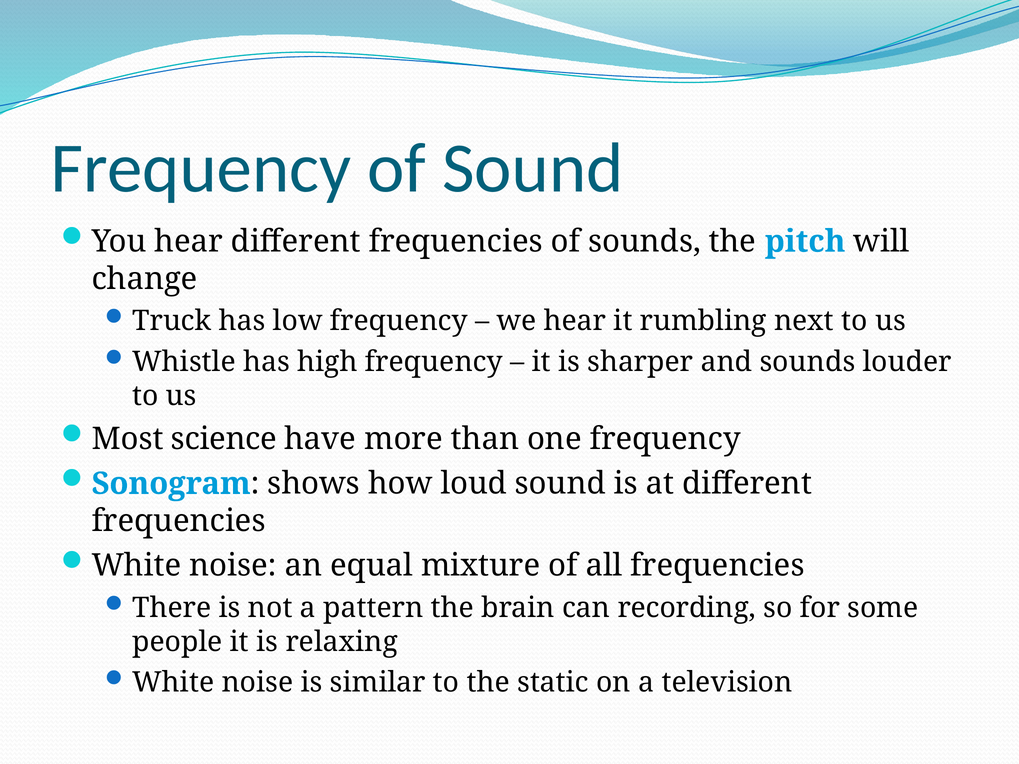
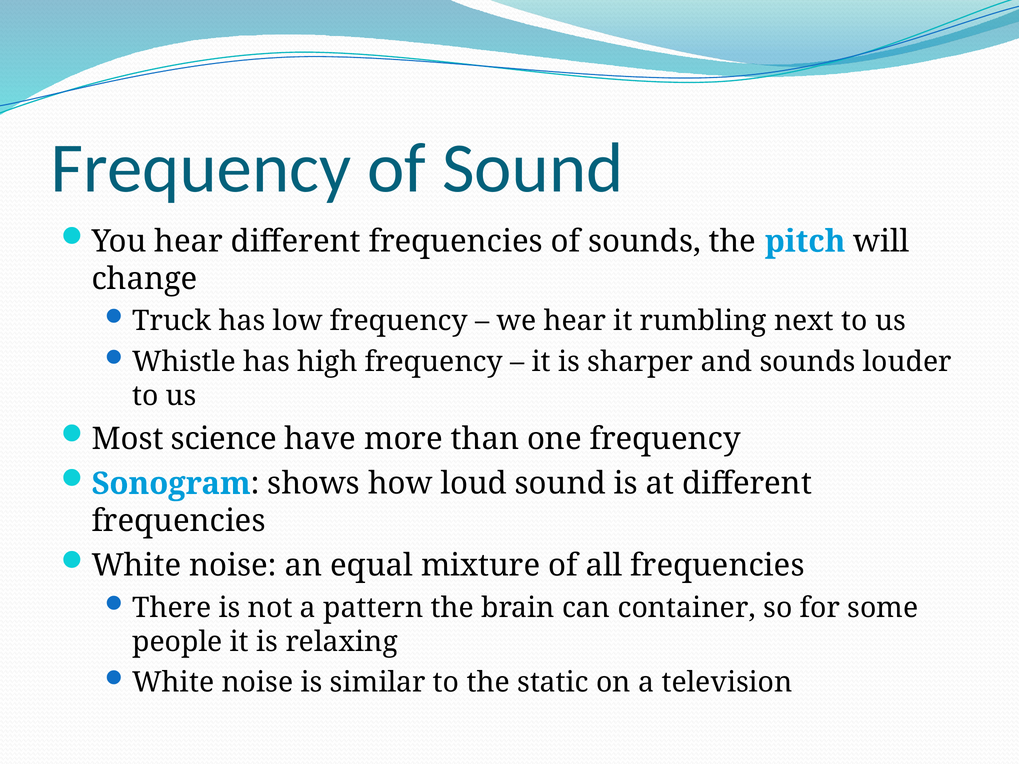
recording: recording -> container (687, 608)
